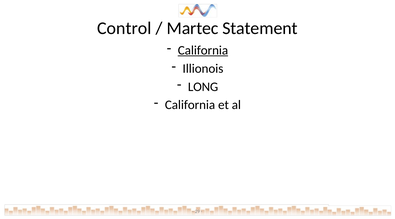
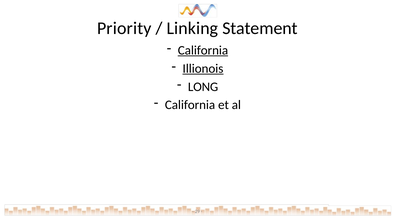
Control: Control -> Priority (124, 28)
Martec: Martec -> Linking (192, 28)
Illionois underline: none -> present (203, 69)
